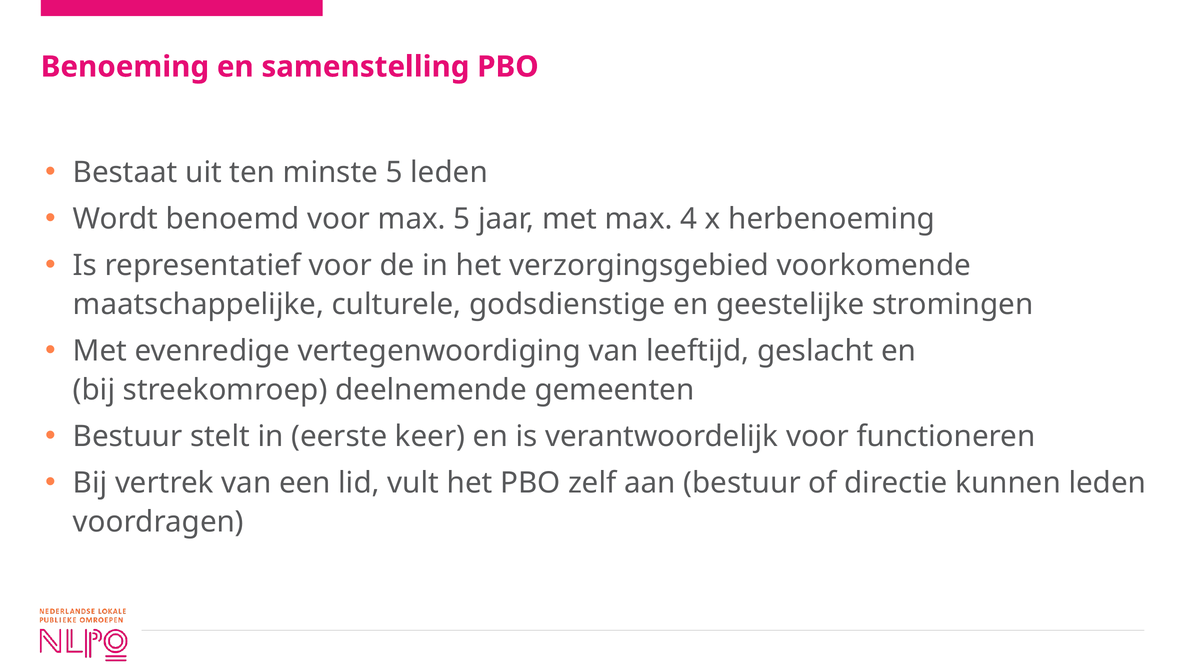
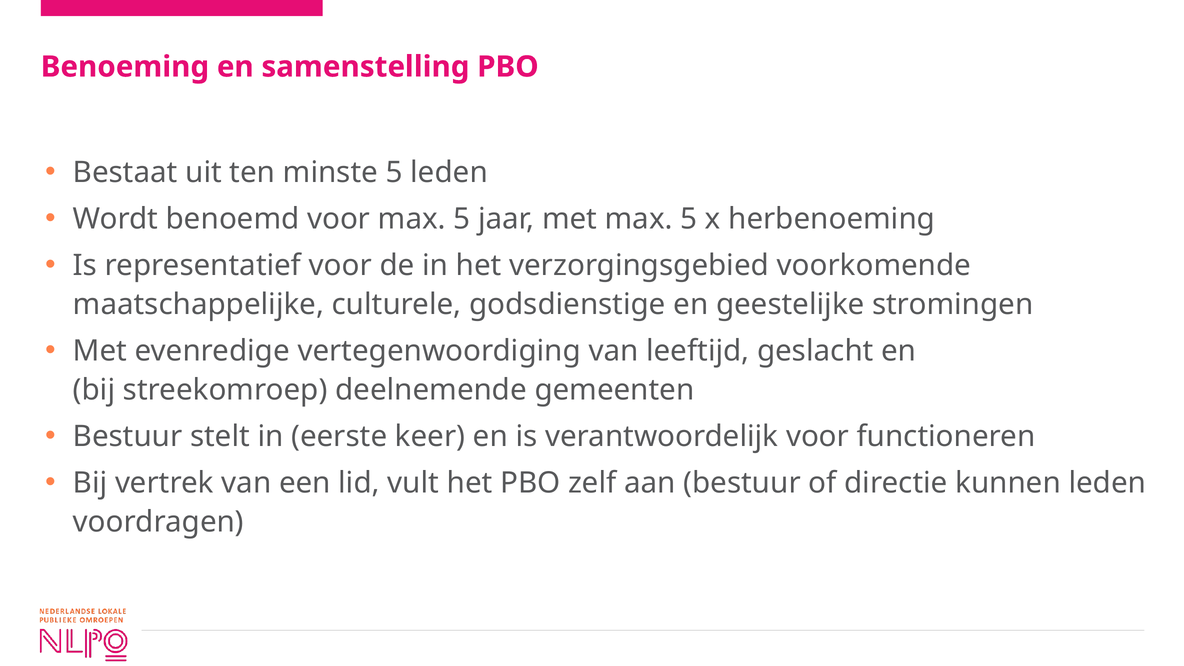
met max 4: 4 -> 5 (689, 219)
